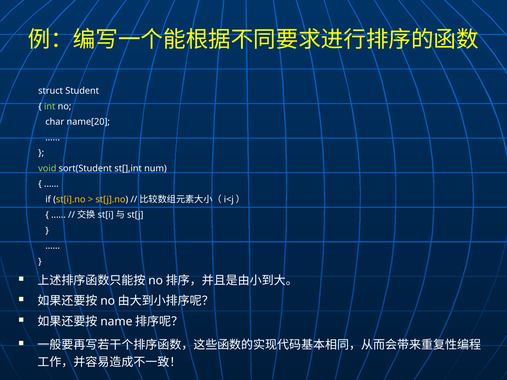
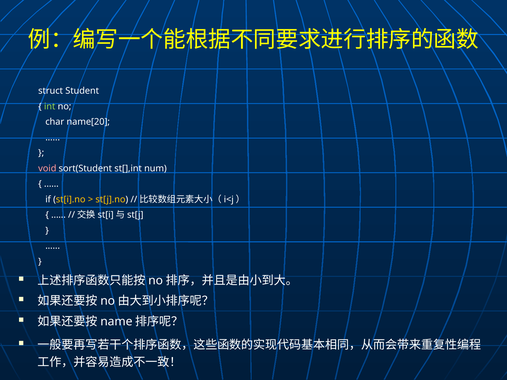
void colour: light green -> pink (47, 169)
